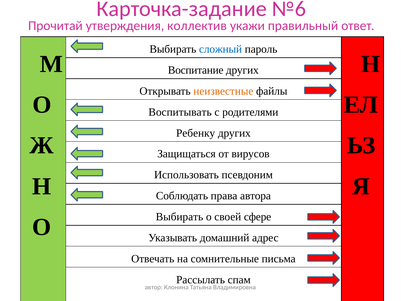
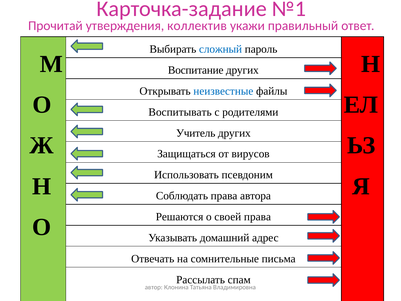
№6: №6 -> №1 (289, 9)
неизвестные colour: orange -> blue (223, 91)
Ребенку: Ребенку -> Учитель (196, 133)
Выбирать: Выбирать -> Решаются (180, 217)
своей сфере: сфере -> права (257, 217)
